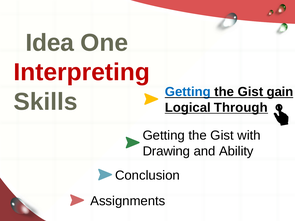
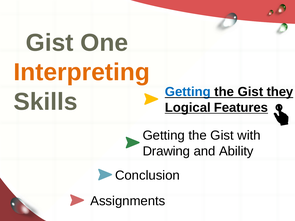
Idea: Idea -> Gist (50, 43)
Interpreting colour: red -> orange (82, 72)
gain: gain -> they (280, 92)
Through: Through -> Features (241, 108)
